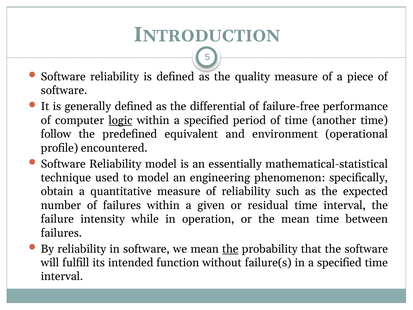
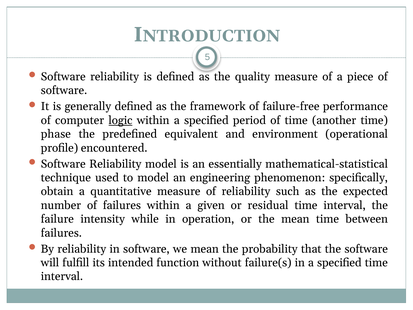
differential: differential -> framework (218, 106)
follow: follow -> phase (56, 134)
the underline: present -> none (230, 249)
